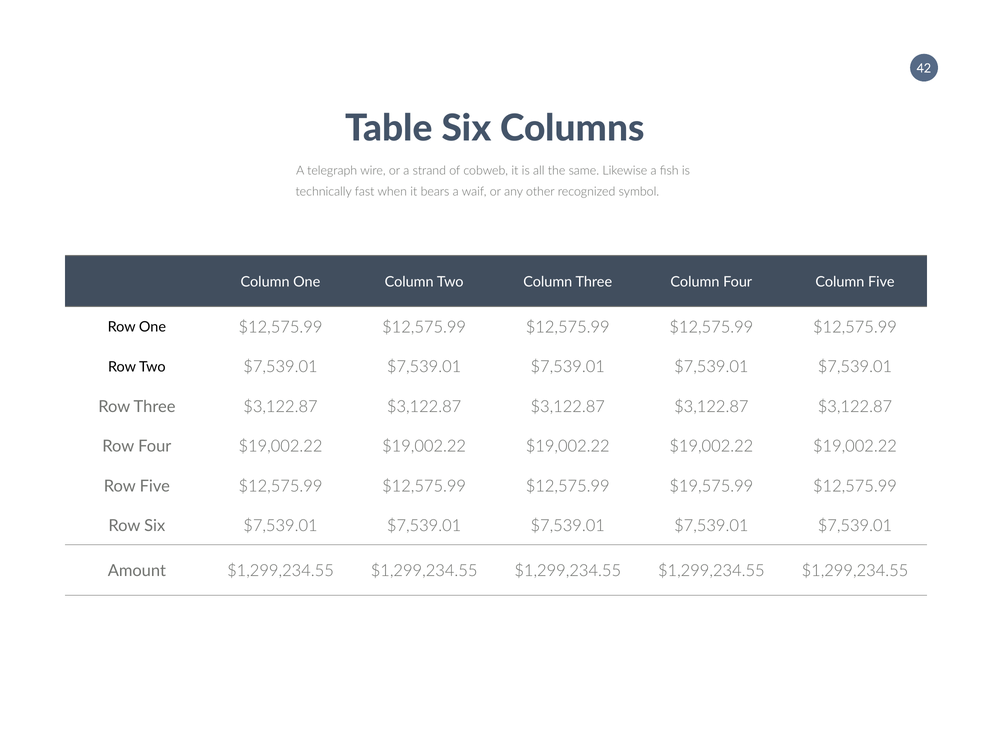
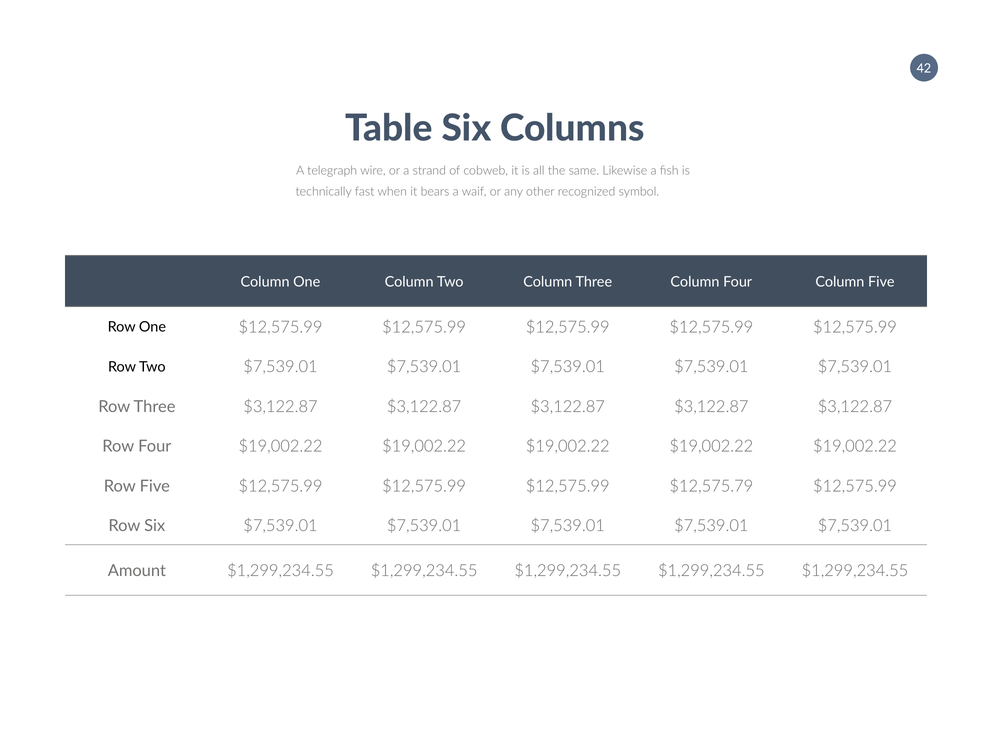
$19,575.99: $19,575.99 -> $12,575.79 (711, 486)
